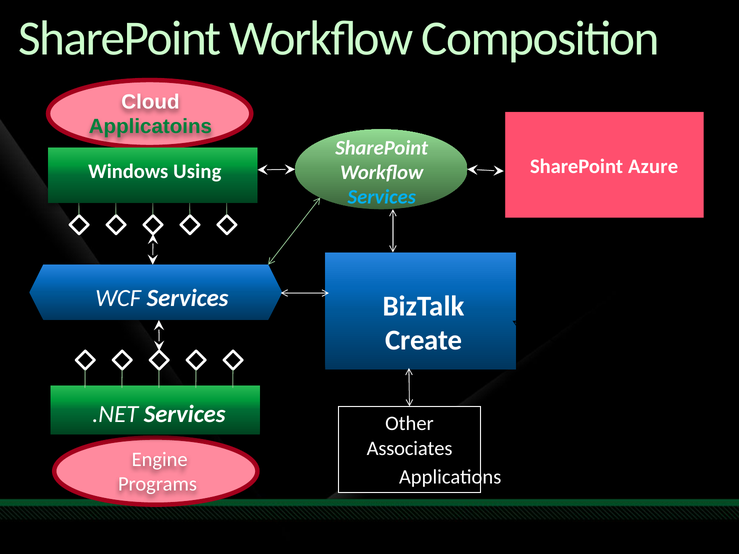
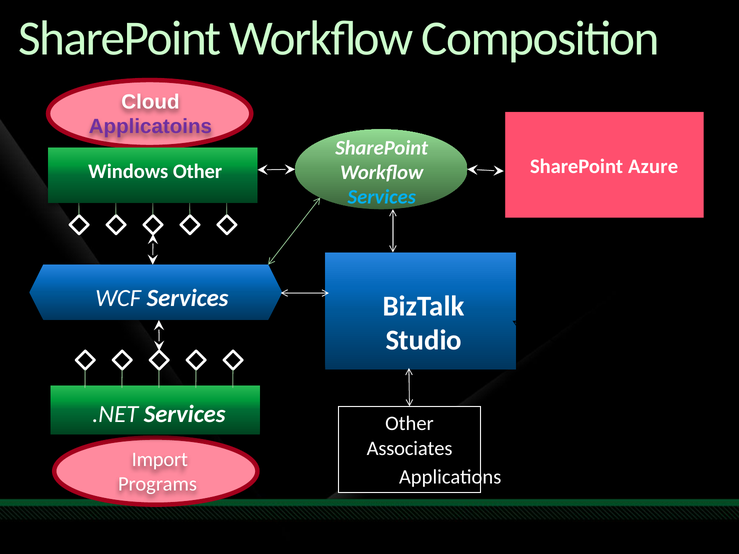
Applicatoins colour: green -> purple (150, 127)
Windows Using: Using -> Other (197, 171)
Create: Create -> Studio (424, 341)
Engine: Engine -> Import (160, 460)
